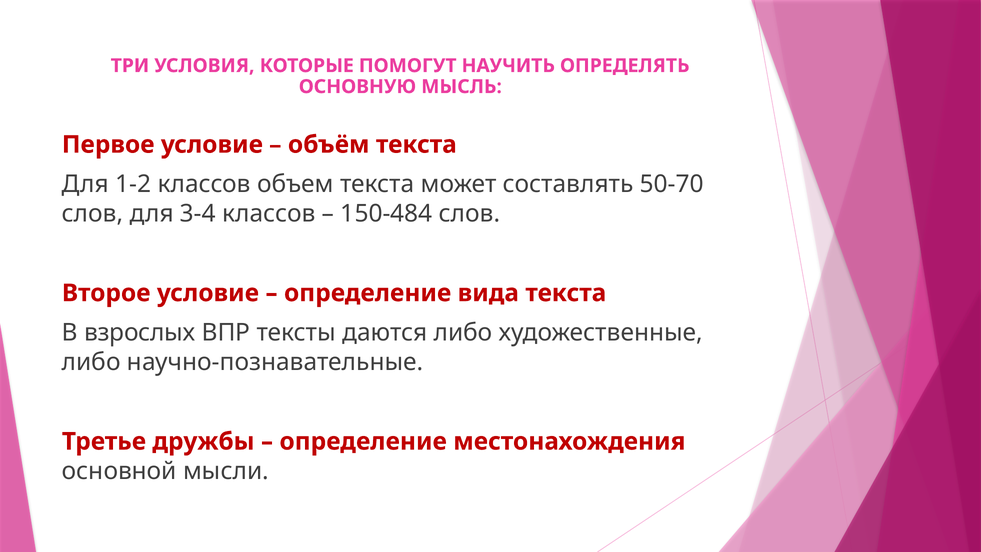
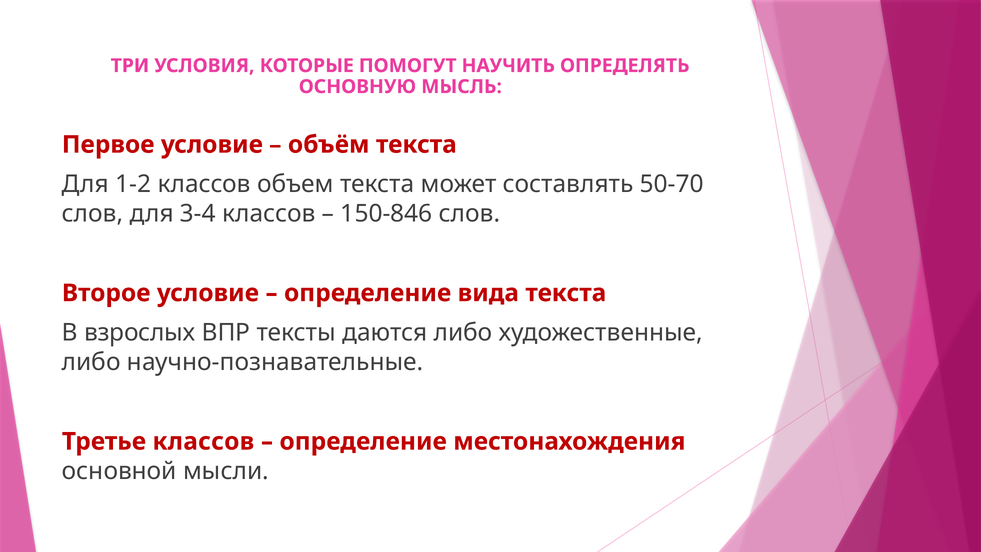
150-484: 150-484 -> 150-846 (386, 214)
Третье дружбы: дружбы -> классов (203, 441)
